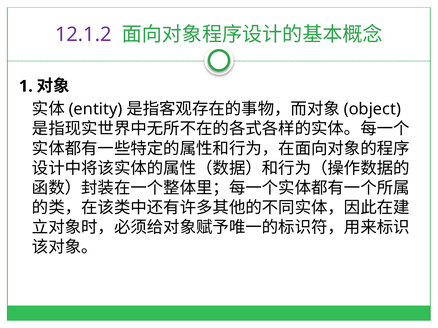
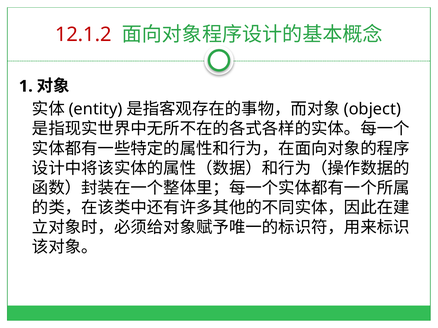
12.1.2 colour: purple -> red (83, 34)
